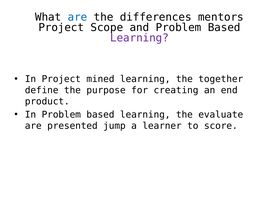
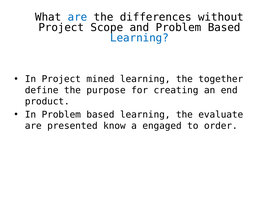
mentors: mentors -> without (221, 17)
Learning colour: purple -> blue (140, 38)
jump: jump -> know (114, 125)
learner: learner -> engaged (162, 125)
score: score -> order (221, 125)
